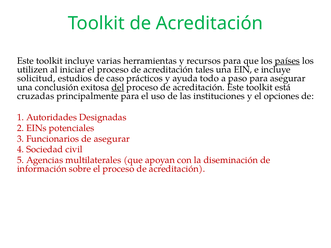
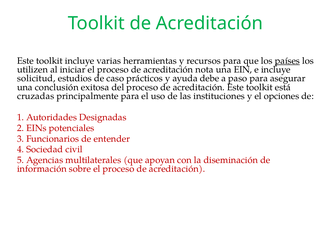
tales: tales -> nota (204, 70)
todo: todo -> debe (210, 79)
del underline: present -> none (118, 87)
de asegurar: asegurar -> entender (112, 139)
